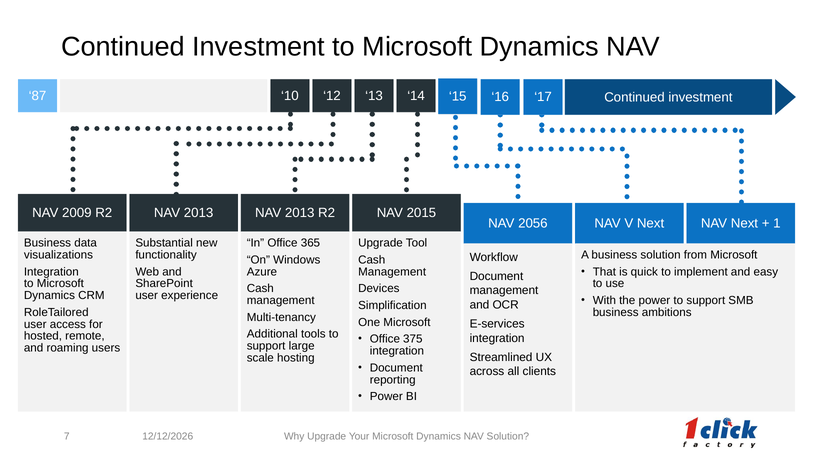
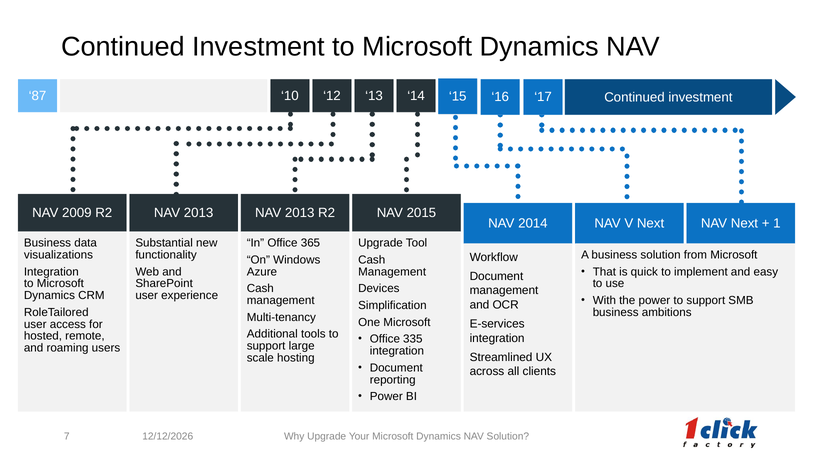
2056: 2056 -> 2014 (533, 224)
375: 375 -> 335 (413, 339)
